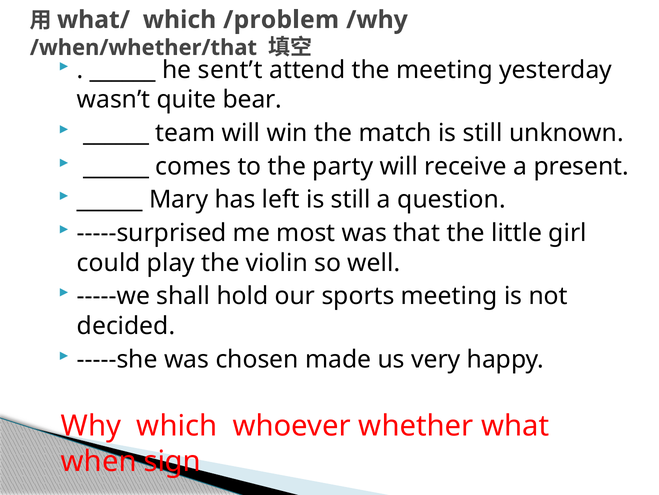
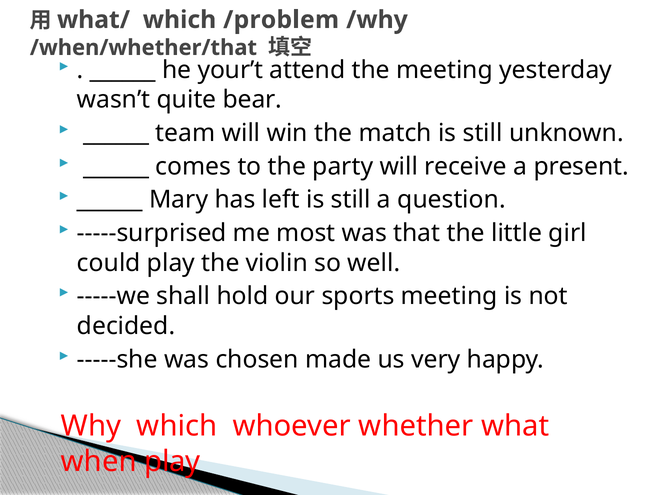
sent’t: sent’t -> your’t (230, 70)
when sign: sign -> play (172, 461)
